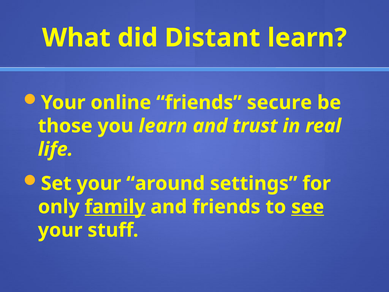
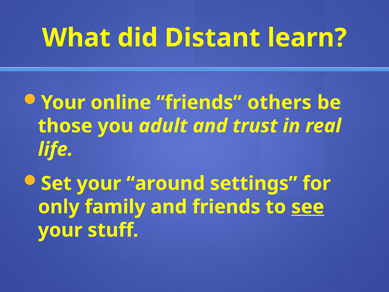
secure: secure -> others (279, 103)
you learn: learn -> adult (163, 126)
family underline: present -> none (115, 207)
